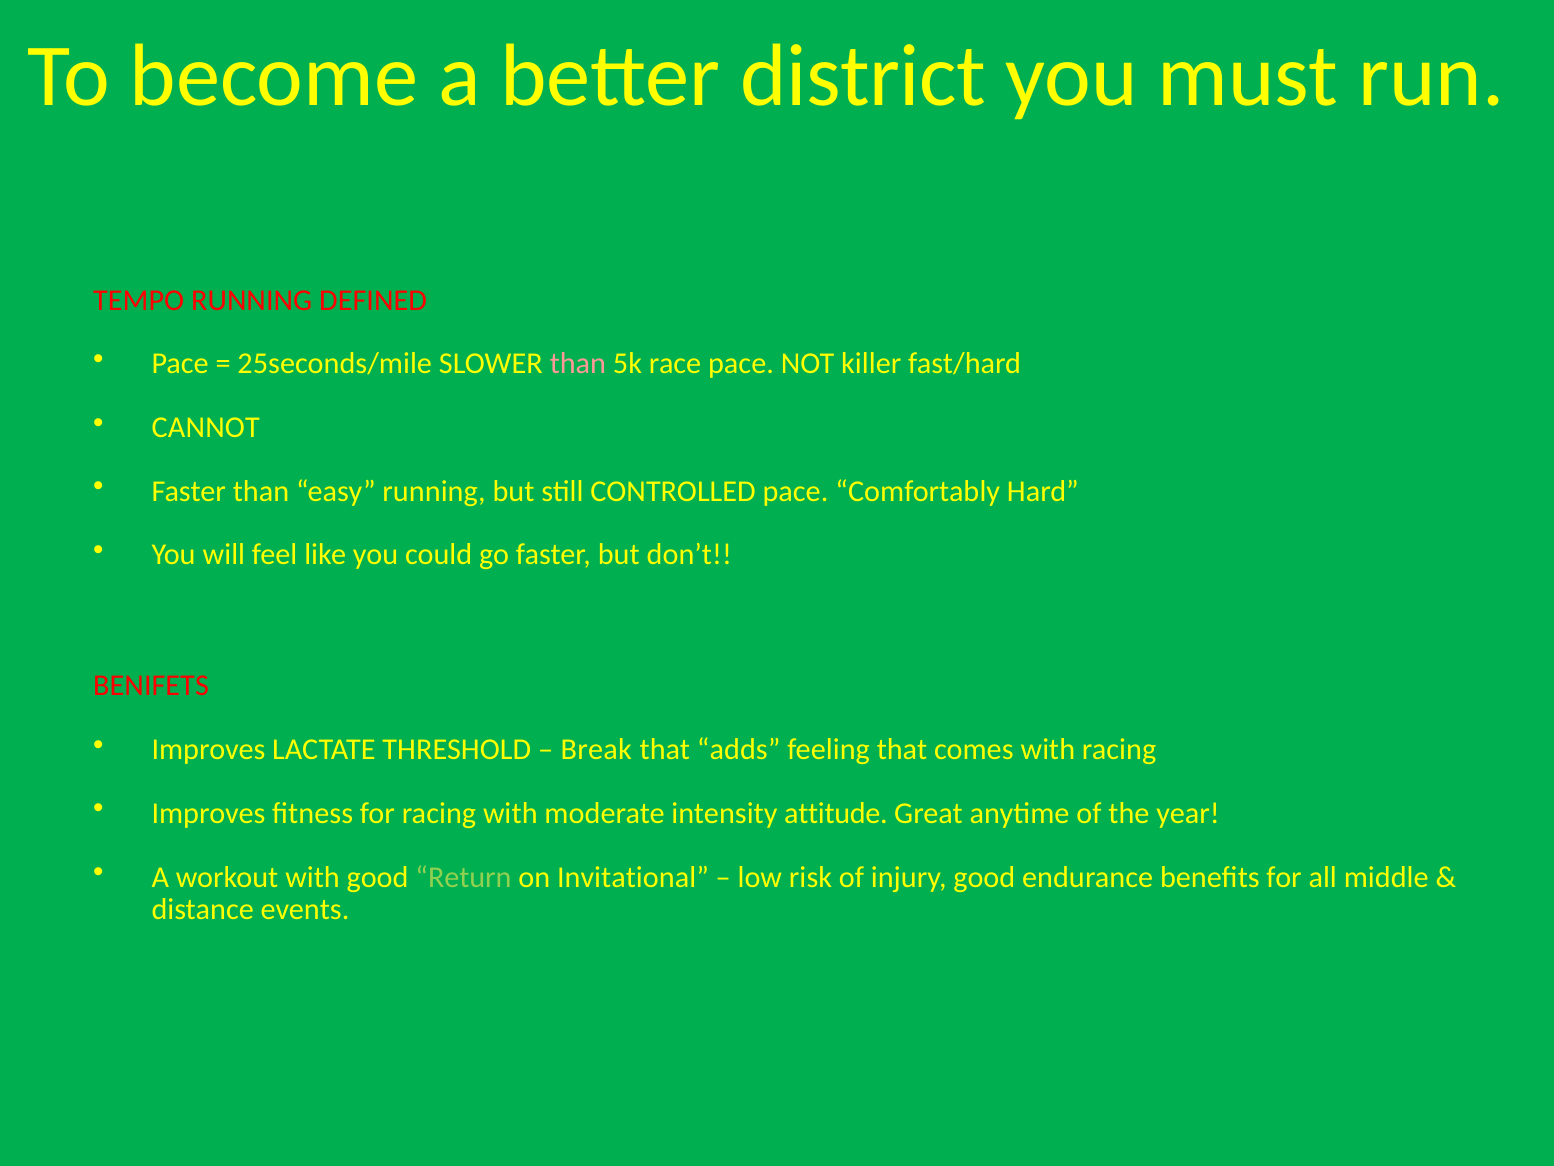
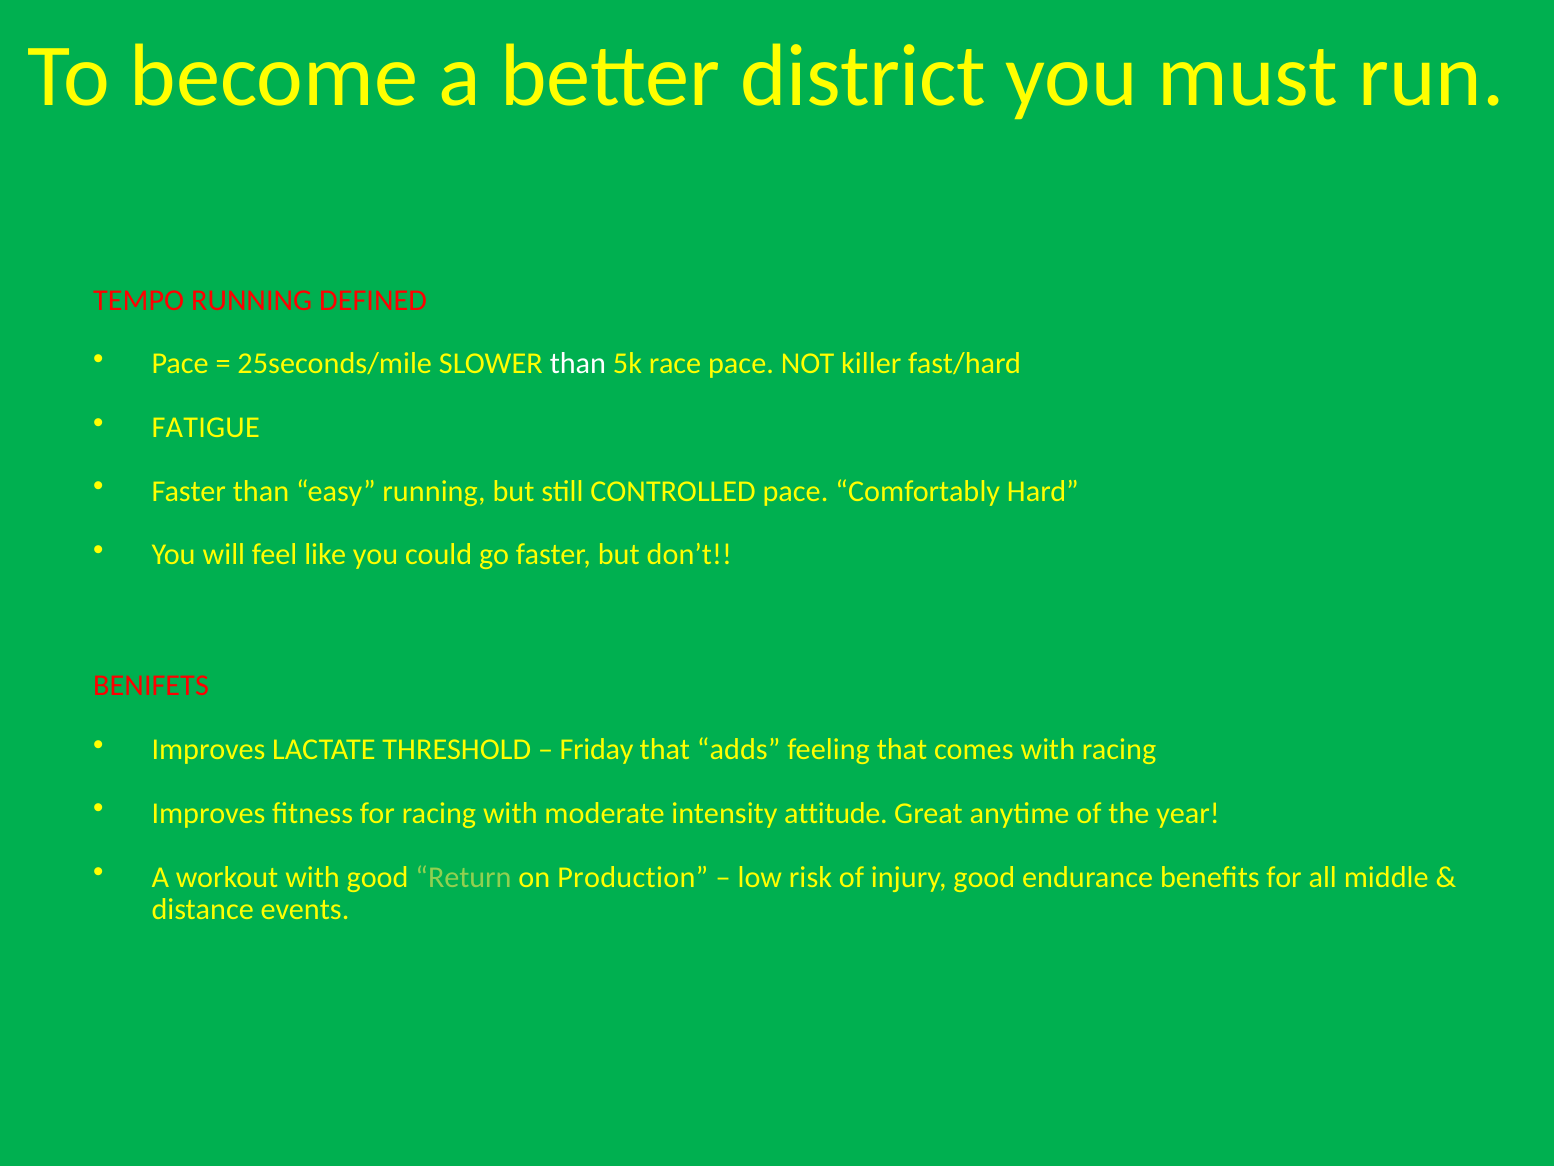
than colour: pink -> white (578, 364)
CANNOT: CANNOT -> FATIGUE (206, 427)
Break: Break -> Friday (597, 749)
Invitational: Invitational -> Production (633, 877)
